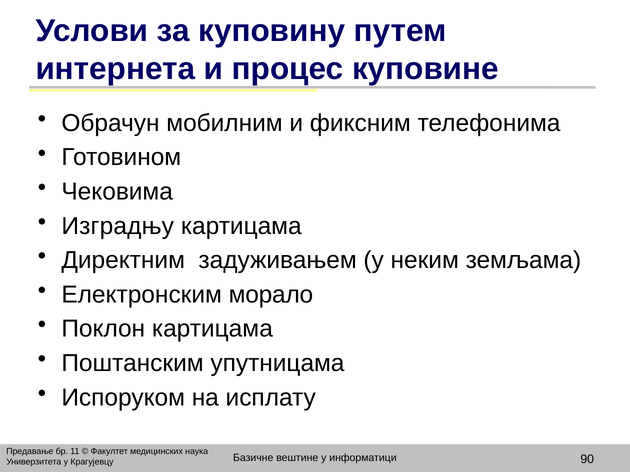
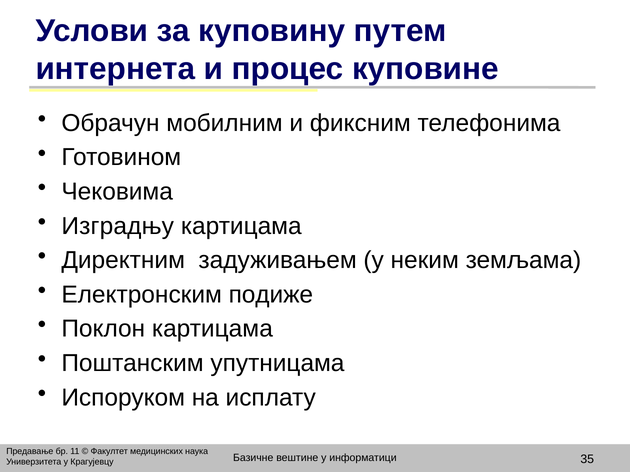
морало: морало -> подиже (271, 295)
90: 90 -> 35 (587, 460)
